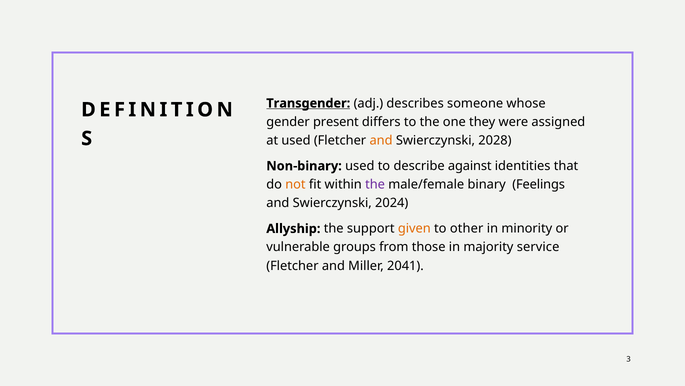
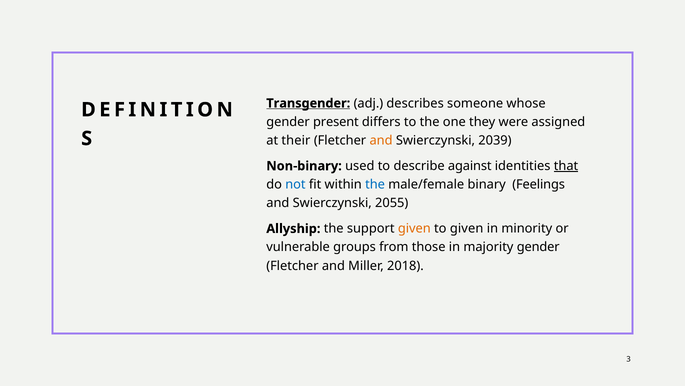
at used: used -> their (296, 140)
2028: 2028 -> 2039 (495, 140)
that underline: none -> present (566, 166)
not colour: orange -> blue (295, 184)
the colour: purple -> blue (375, 184)
2024: 2024 -> 2055 (392, 203)
to other: other -> given (467, 228)
majority service: service -> gender (538, 247)
2041: 2041 -> 2018 (405, 265)
